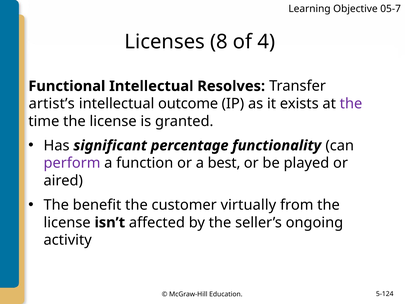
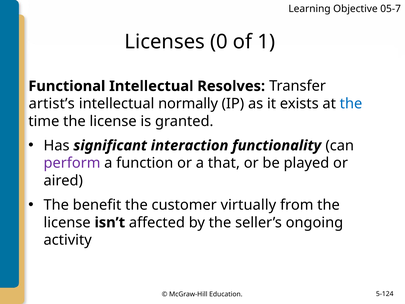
8: 8 -> 0 (219, 42)
4: 4 -> 1 (266, 42)
outcome: outcome -> normally (188, 104)
the colour: purple -> blue (351, 104)
percentage: percentage -> interaction (190, 145)
best: best -> that (224, 163)
